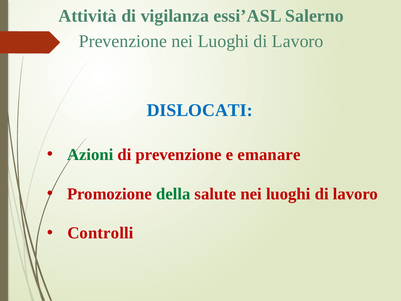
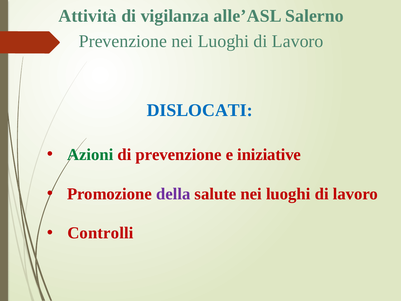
essi’ASL: essi’ASL -> alle’ASL (248, 16)
emanare: emanare -> iniziative (269, 154)
della colour: green -> purple (173, 194)
